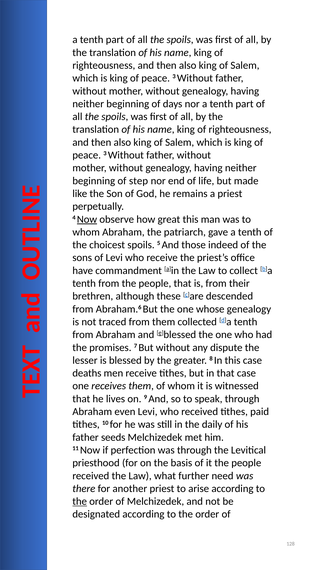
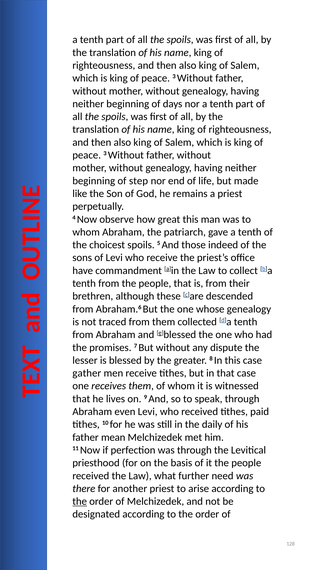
Now underline: present -> none (87, 220)
deaths: deaths -> gather (87, 374)
seeds: seeds -> mean (113, 438)
